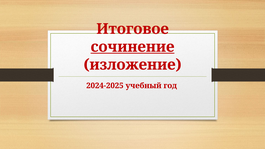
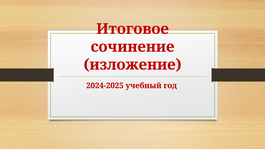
сочинение underline: present -> none (133, 47)
